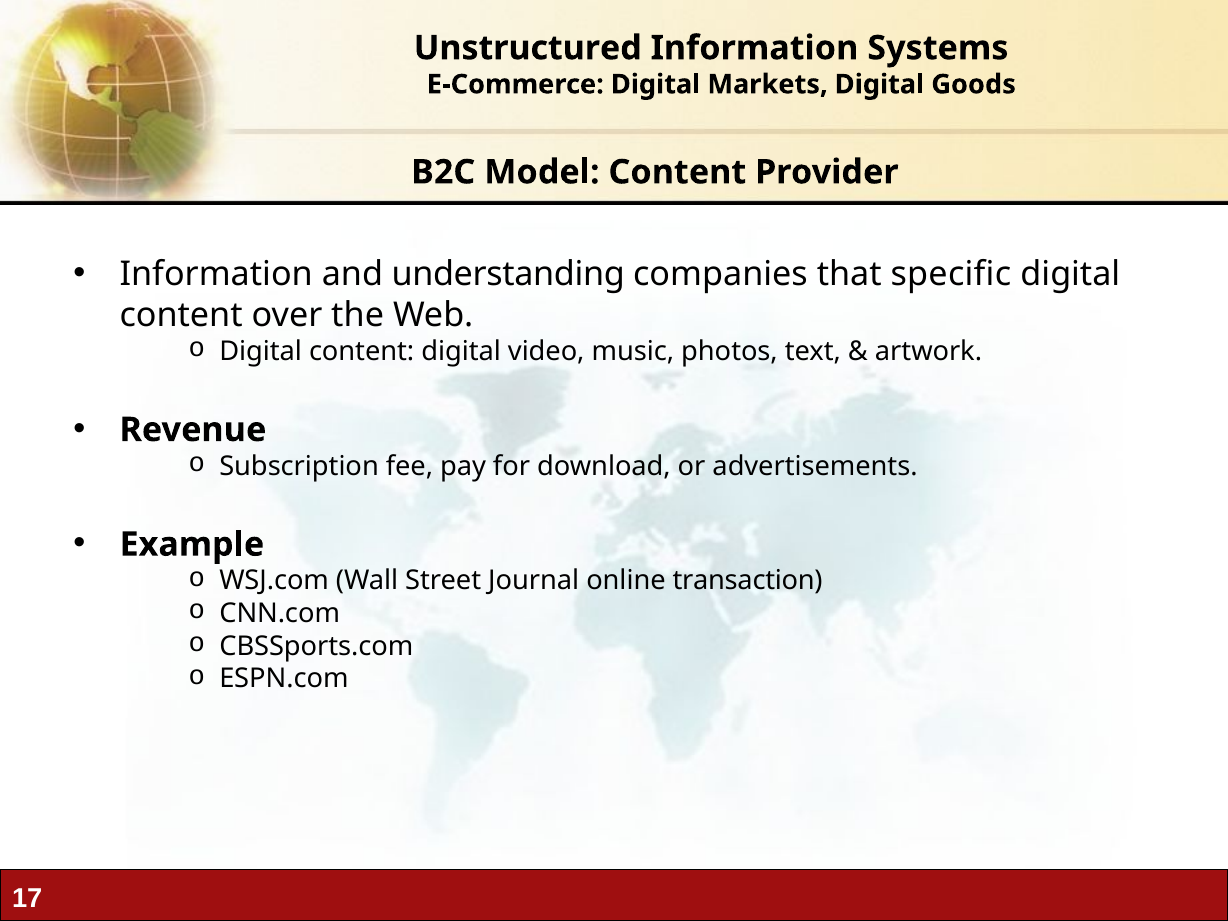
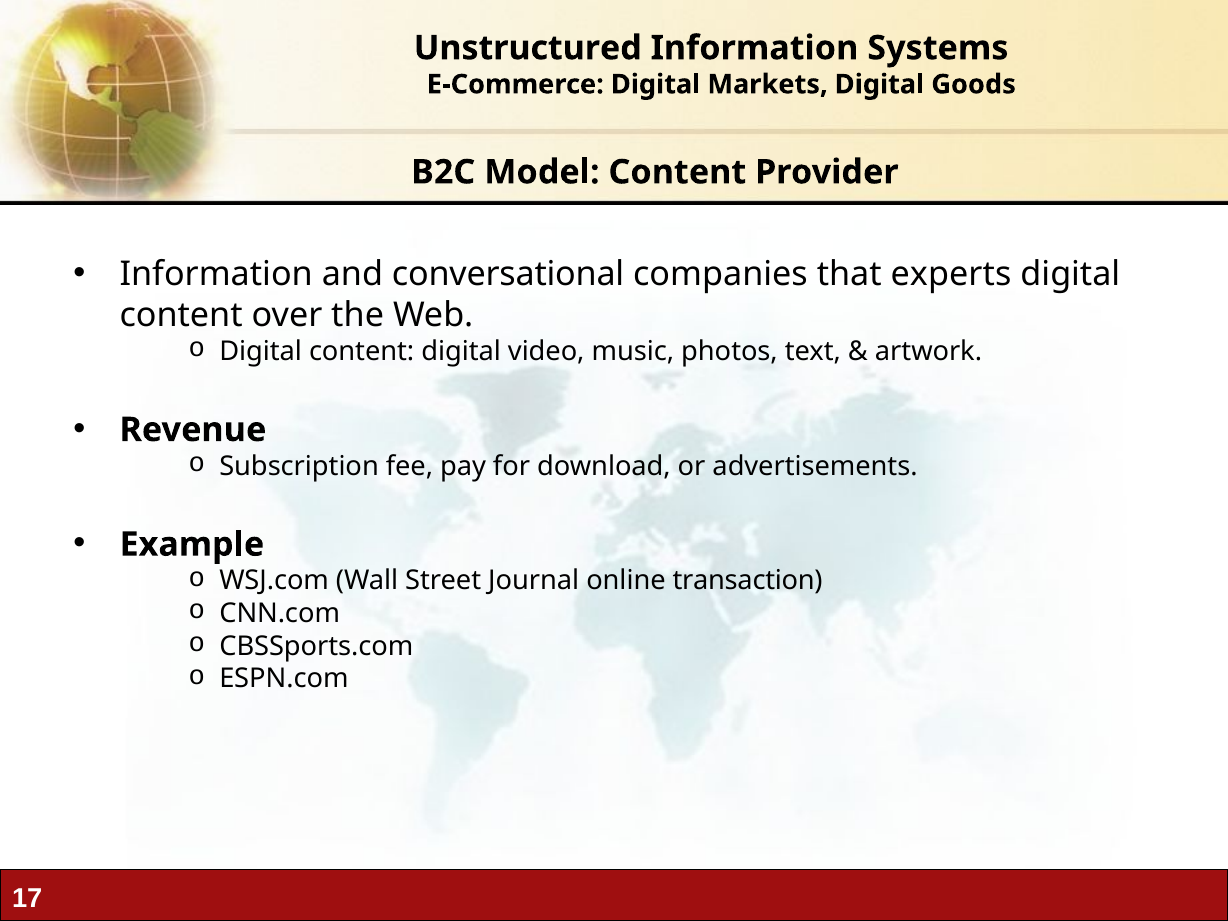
understanding: understanding -> conversational (508, 274)
specific: specific -> experts (951, 274)
